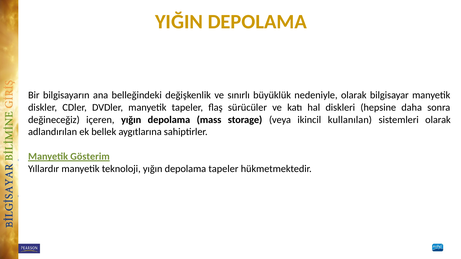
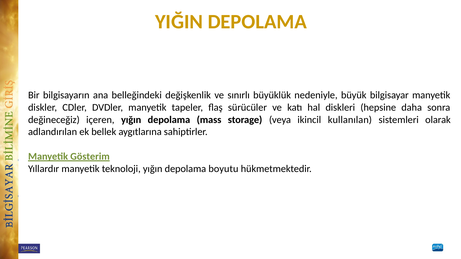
nedeniyle olarak: olarak -> büyük (354, 95)
depolama tapeler: tapeler -> boyutu (223, 169)
